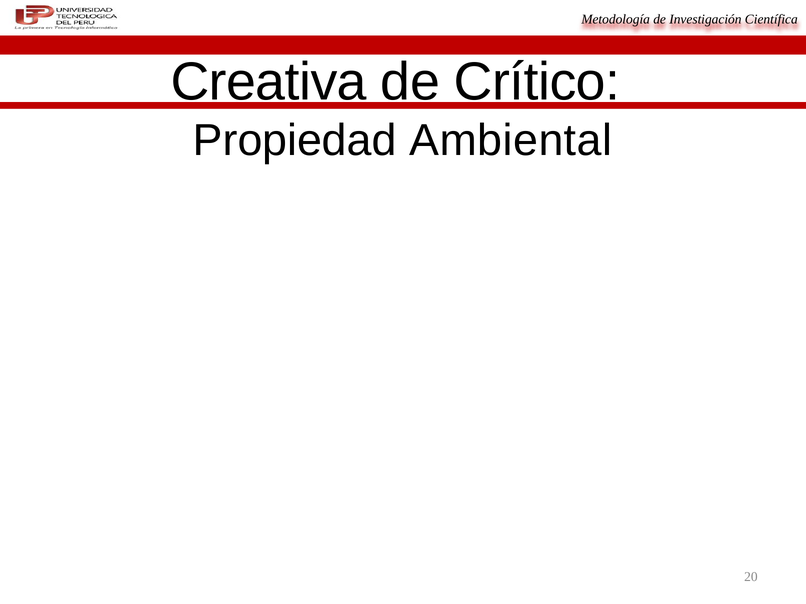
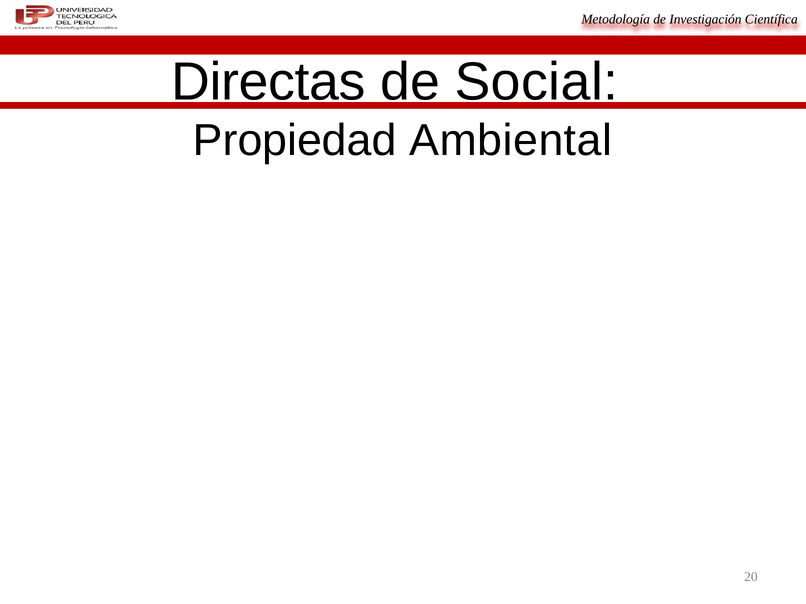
Creativa: Creativa -> Directas (269, 82)
Crítico: Crítico -> Social (537, 82)
